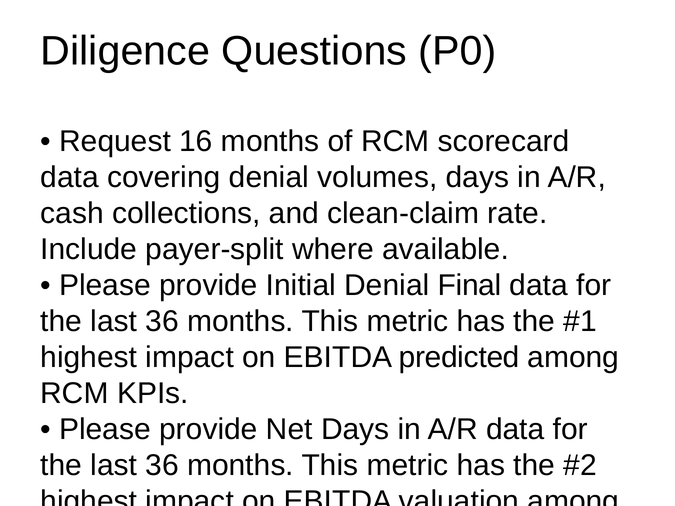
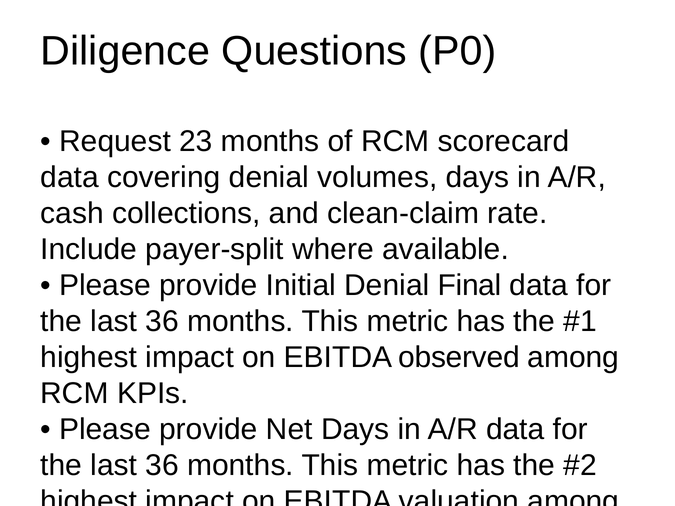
16: 16 -> 23 (196, 142)
predicted: predicted -> observed (459, 358)
